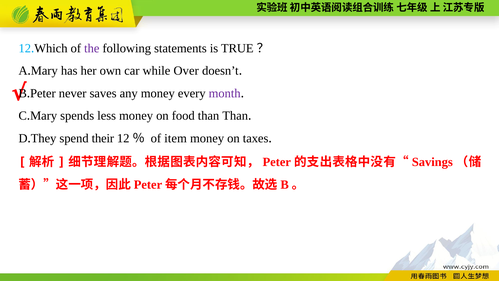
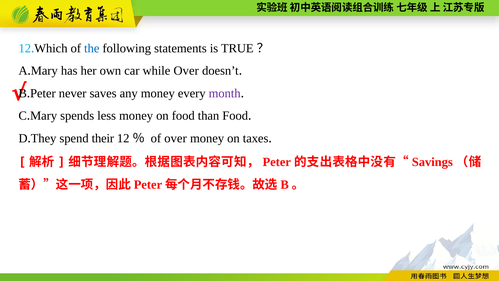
the colour: purple -> blue (92, 48)
than Than: Than -> Food (235, 116)
of item: item -> over (176, 138)
